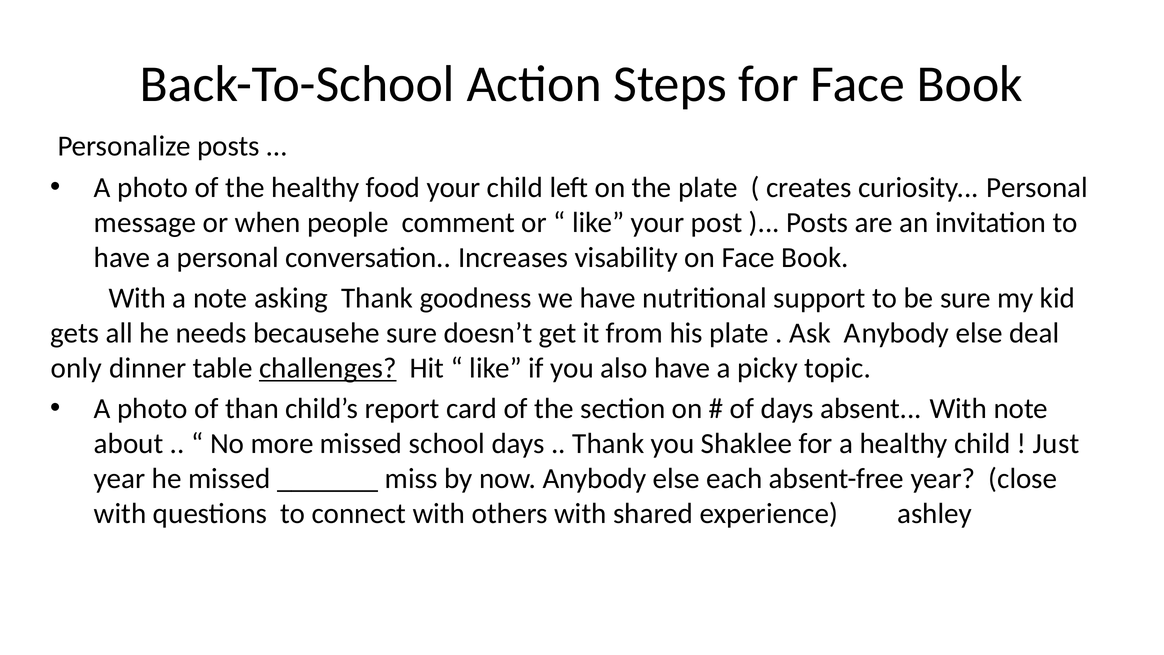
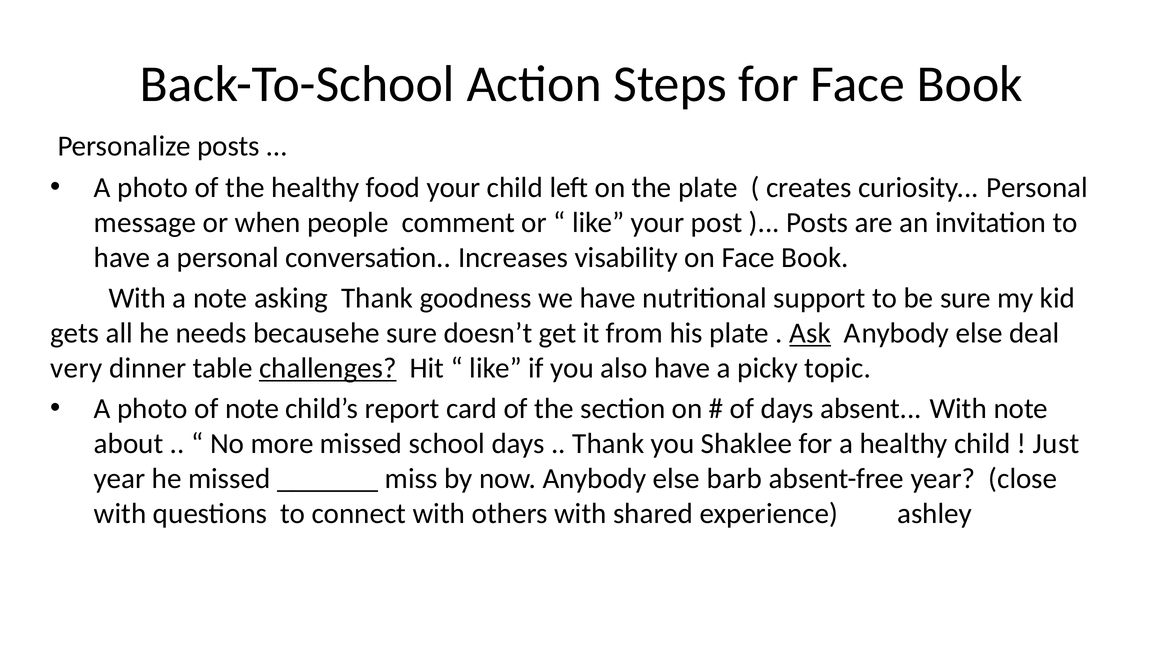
Ask underline: none -> present (810, 333)
only: only -> very (76, 368)
of than: than -> note (252, 409)
each: each -> barb (734, 479)
